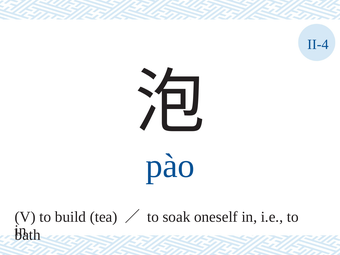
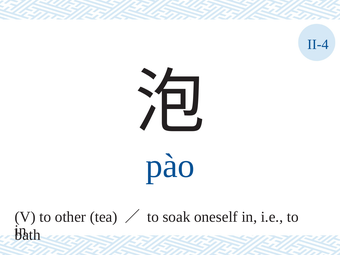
build: build -> other (70, 217)
